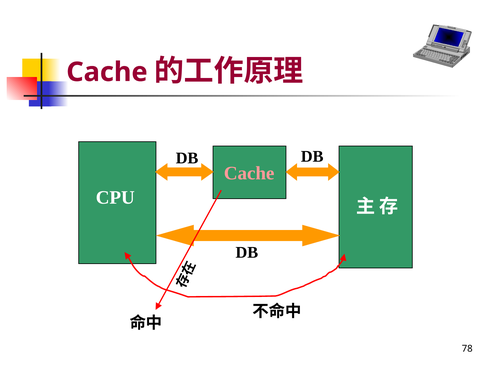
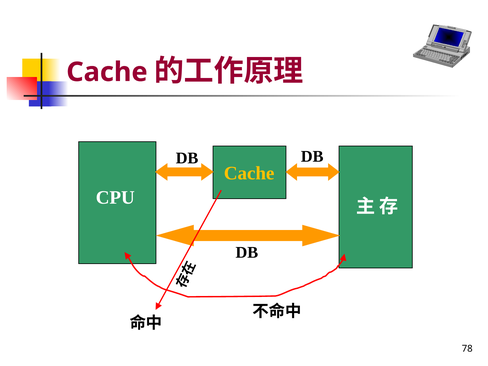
Cache colour: pink -> yellow (249, 173)
